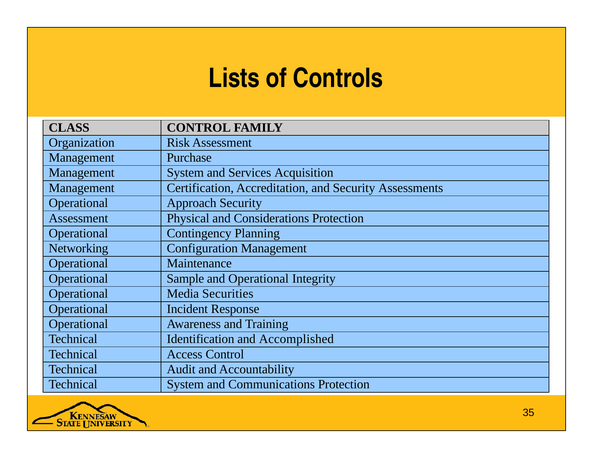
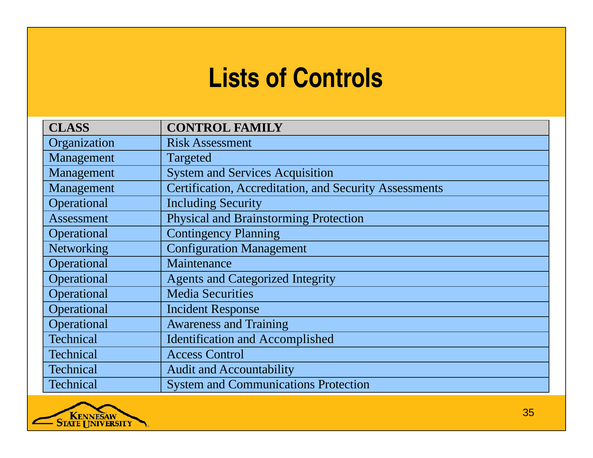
Purchase: Purchase -> Targeted (189, 158)
Approach: Approach -> Including (192, 203)
Considerations: Considerations -> Brainstorming (271, 218)
Sample: Sample -> Agents (185, 279)
and Operational: Operational -> Categorized (259, 279)
